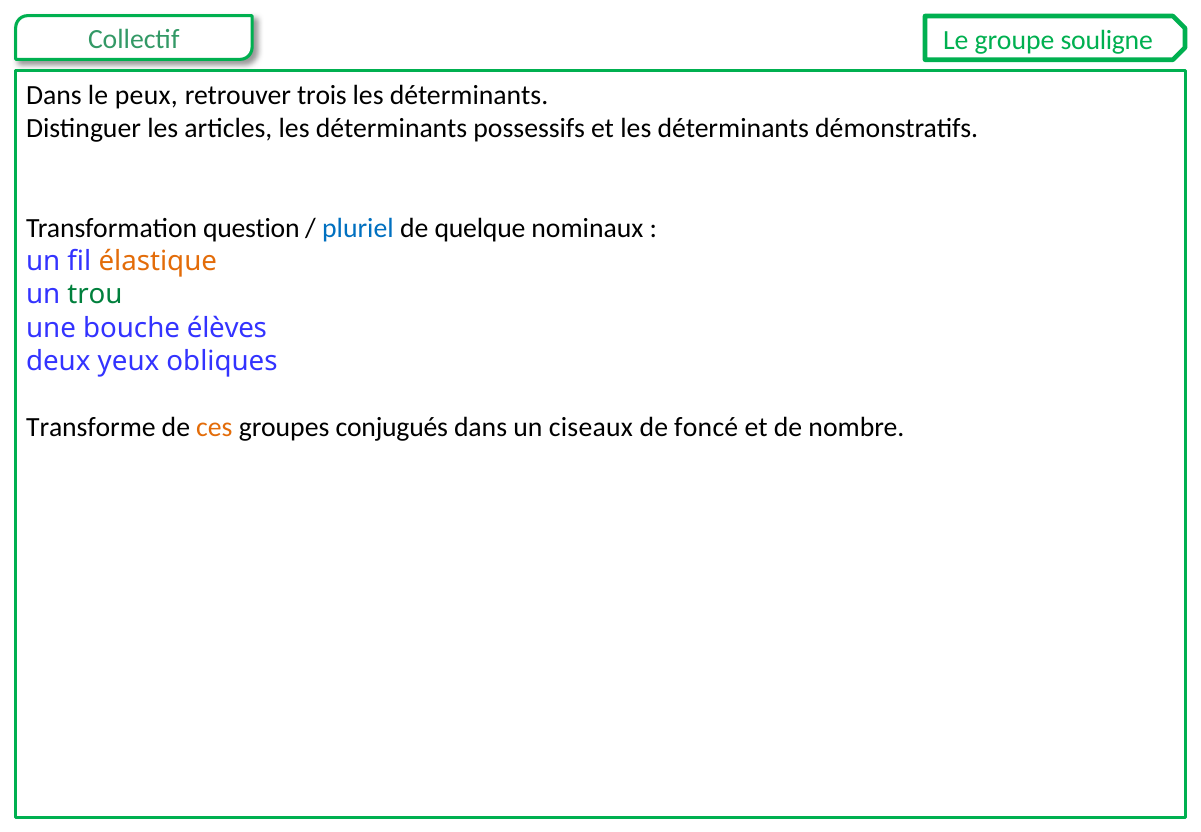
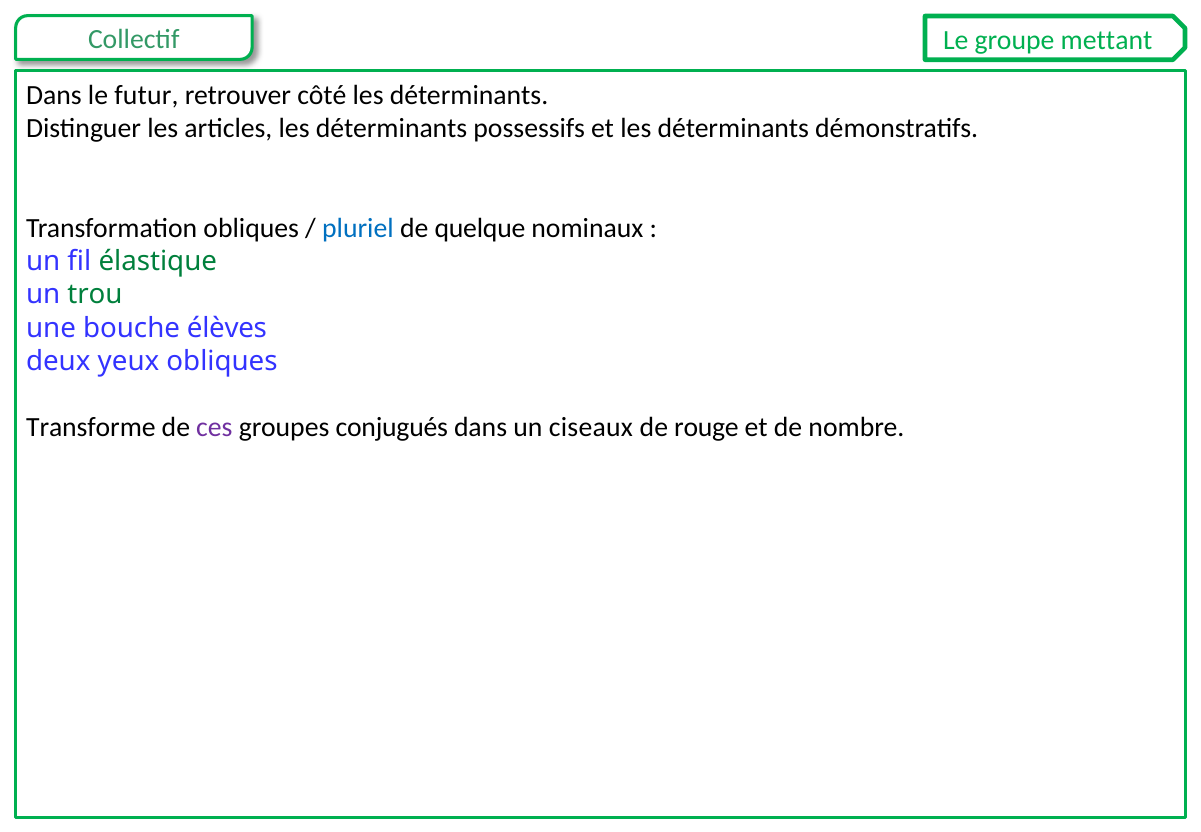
souligne: souligne -> mettant (1107, 40)
peux: peux -> futur (146, 95)
trois: trois -> côté (322, 95)
Transformation question: question -> obliques (251, 228)
élastique colour: orange -> green (158, 261)
ces colour: orange -> purple (214, 428)
foncé: foncé -> rouge (706, 428)
